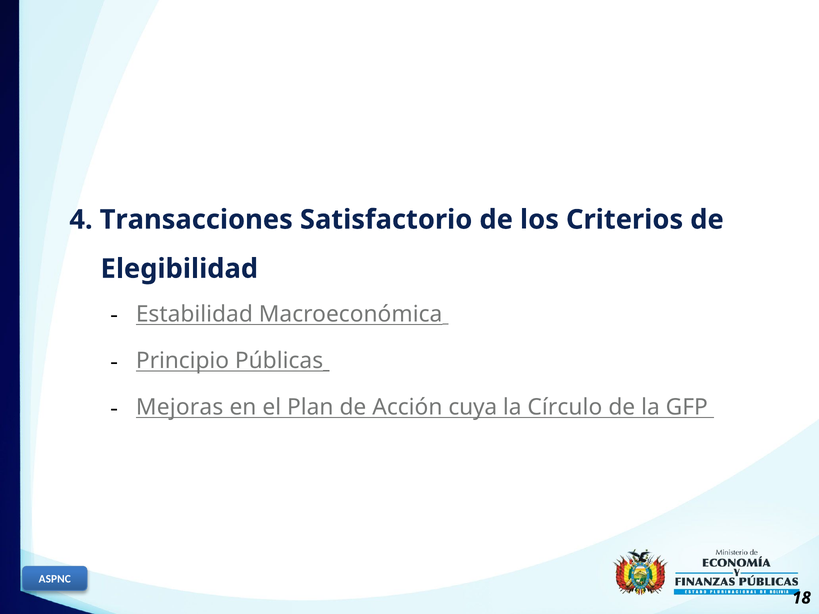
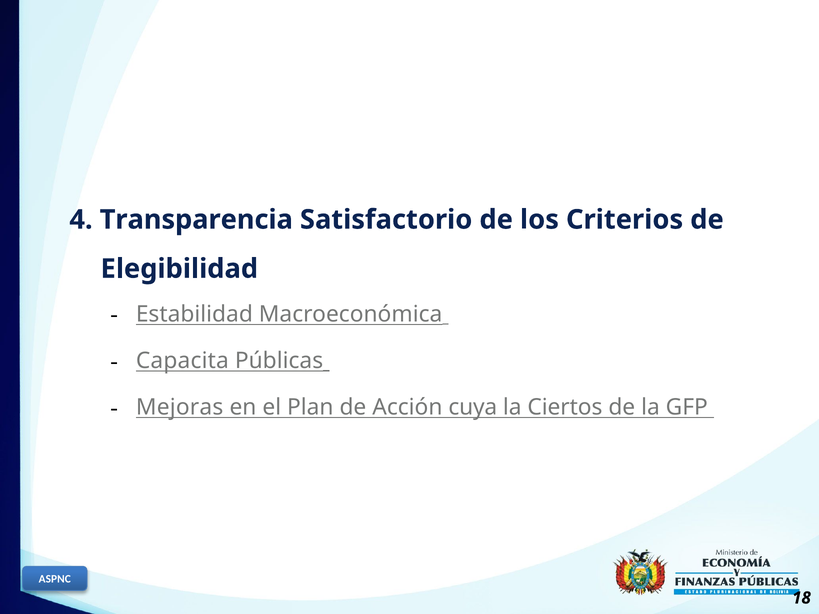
Transacciones: Transacciones -> Transparencia (196, 220)
Principio: Principio -> Capacita (182, 361)
Círculo: Círculo -> Ciertos (565, 407)
